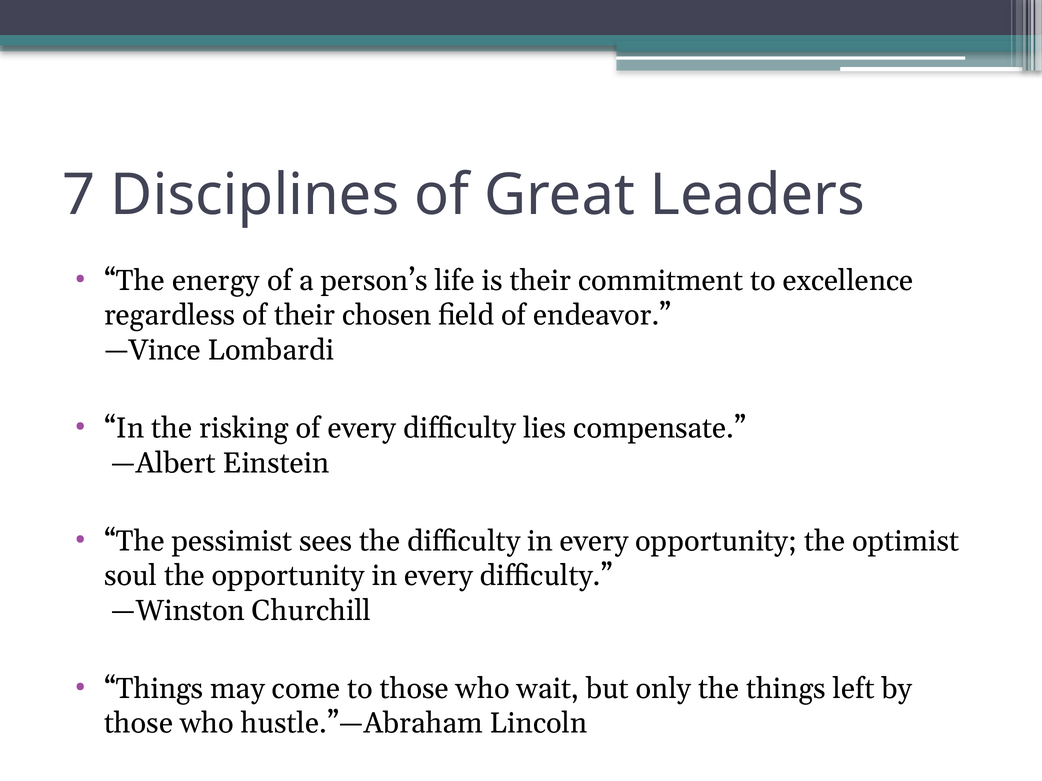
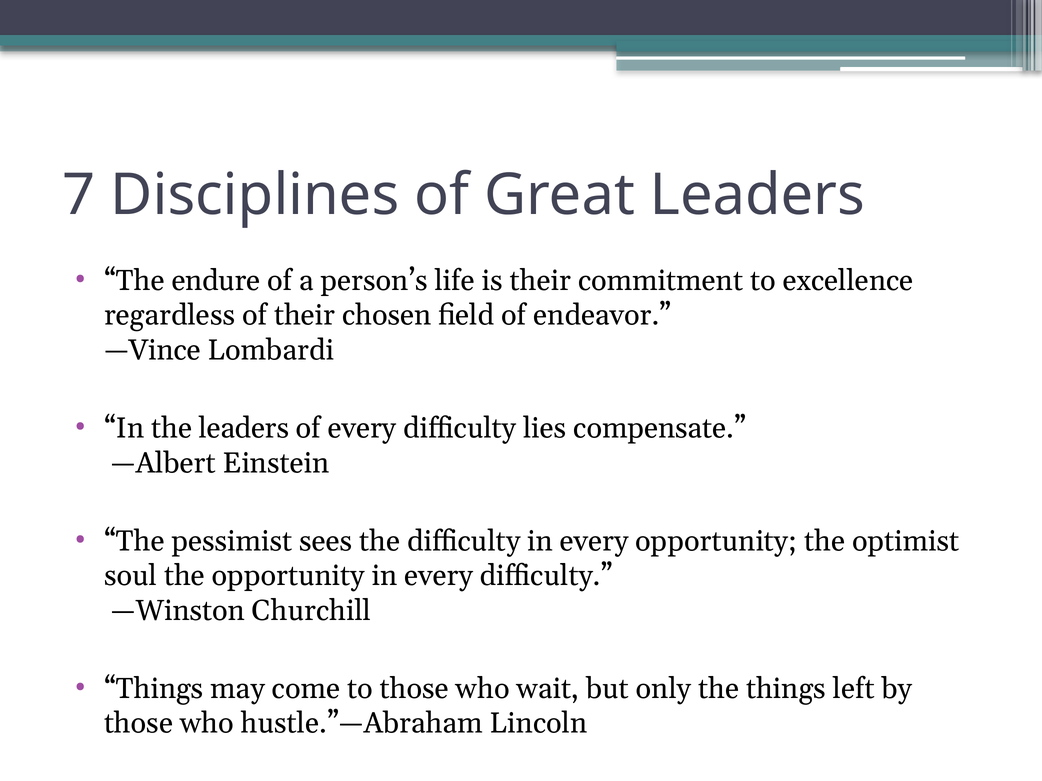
energy: energy -> endure (216, 281)
the risking: risking -> leaders (244, 429)
